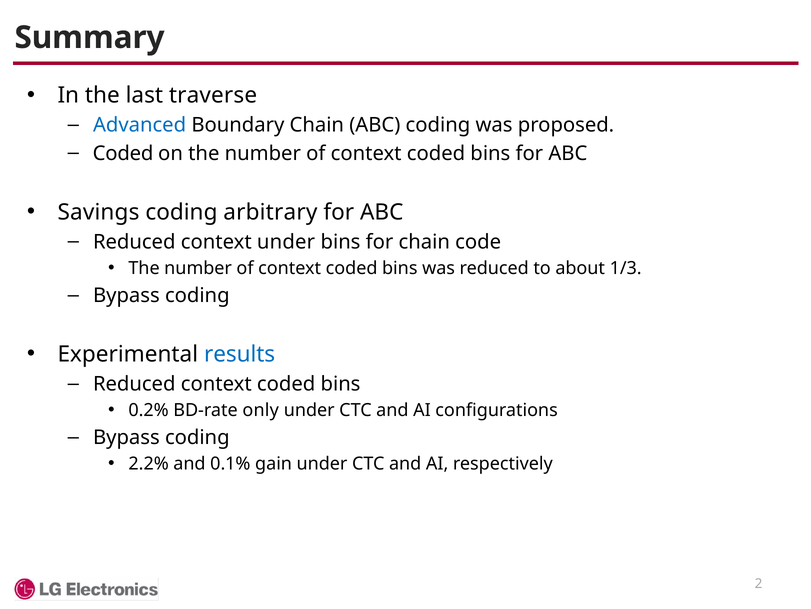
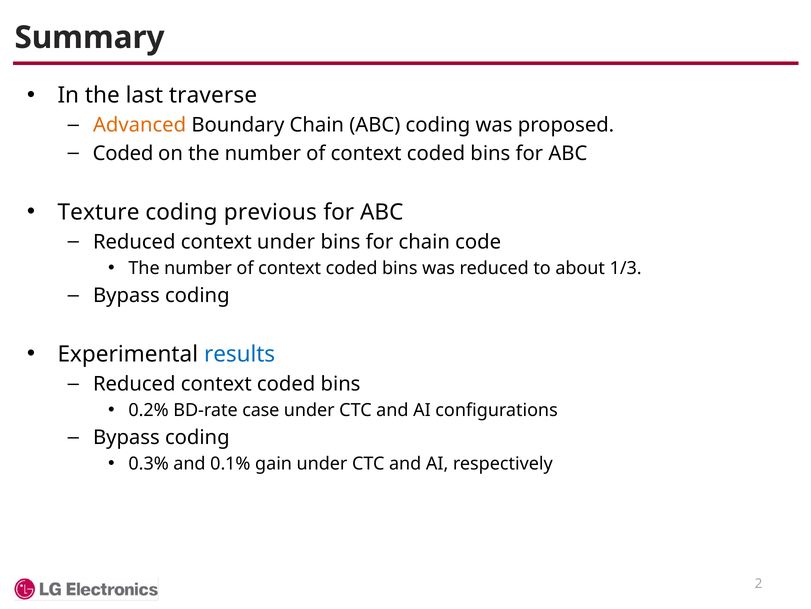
Advanced colour: blue -> orange (140, 125)
Savings: Savings -> Texture (99, 212)
arbitrary: arbitrary -> previous (270, 212)
only: only -> case (261, 410)
2.2%: 2.2% -> 0.3% (149, 463)
